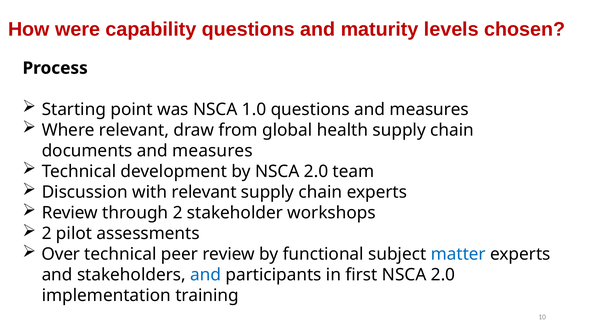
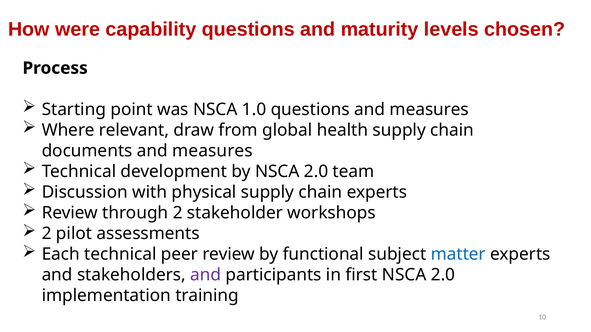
with relevant: relevant -> physical (204, 192)
Over: Over -> Each (61, 254)
and colour: blue -> purple (206, 275)
